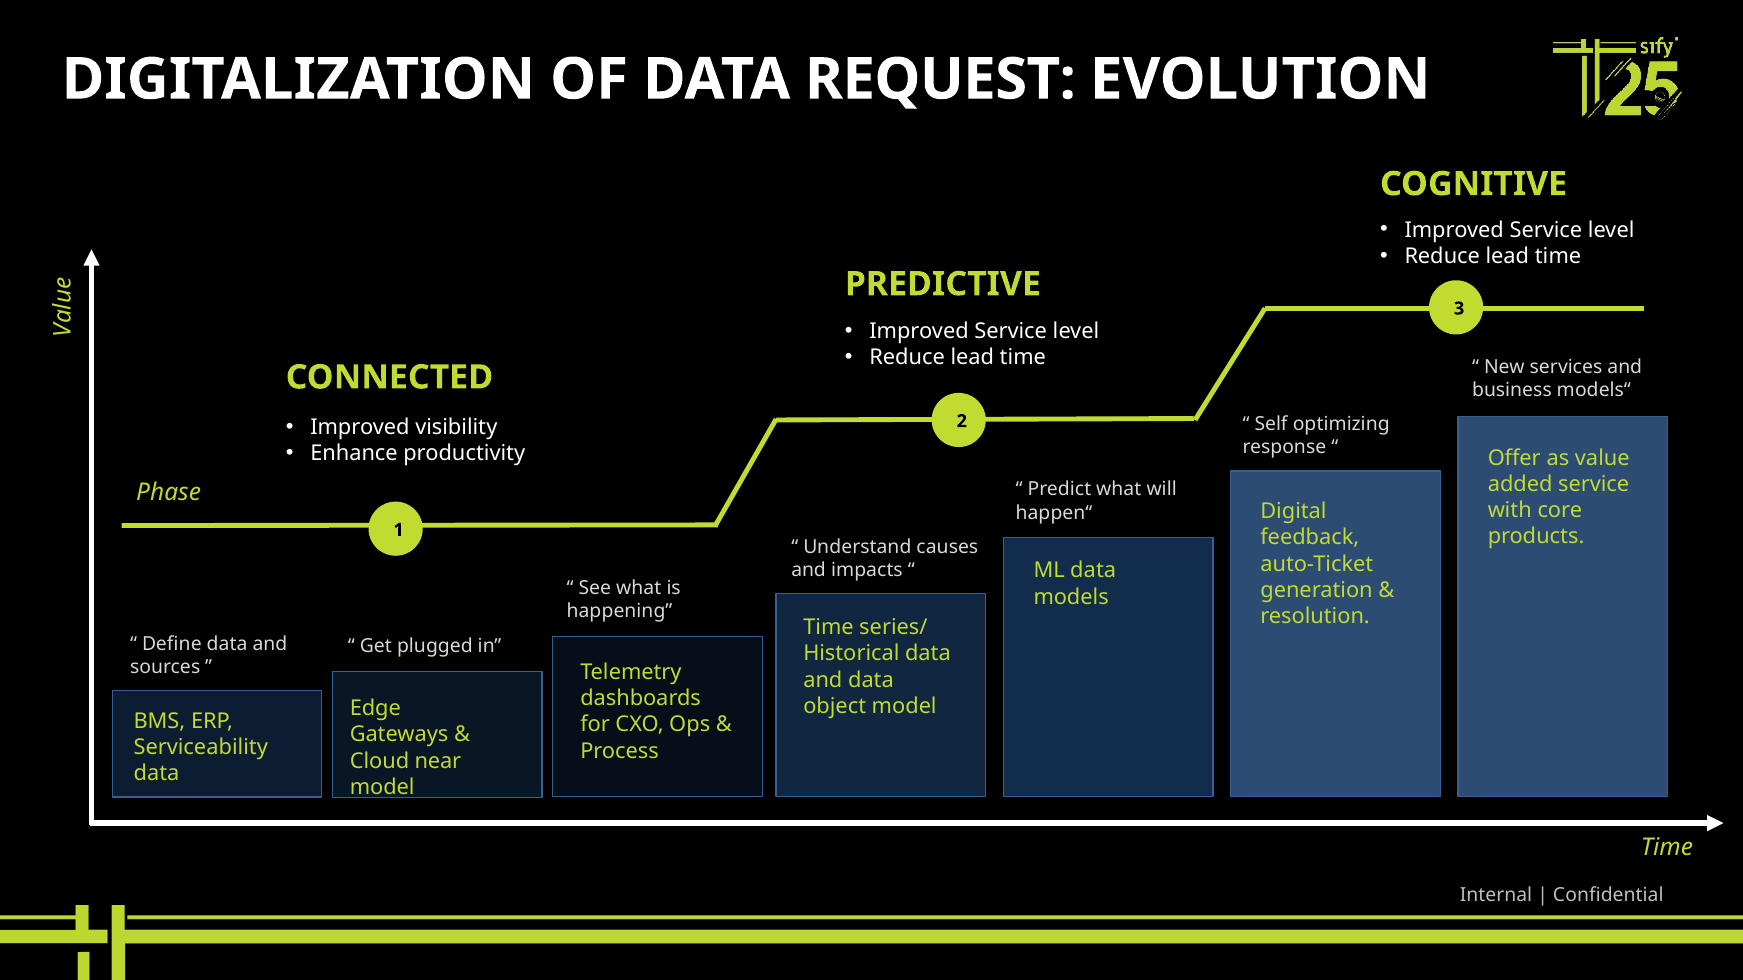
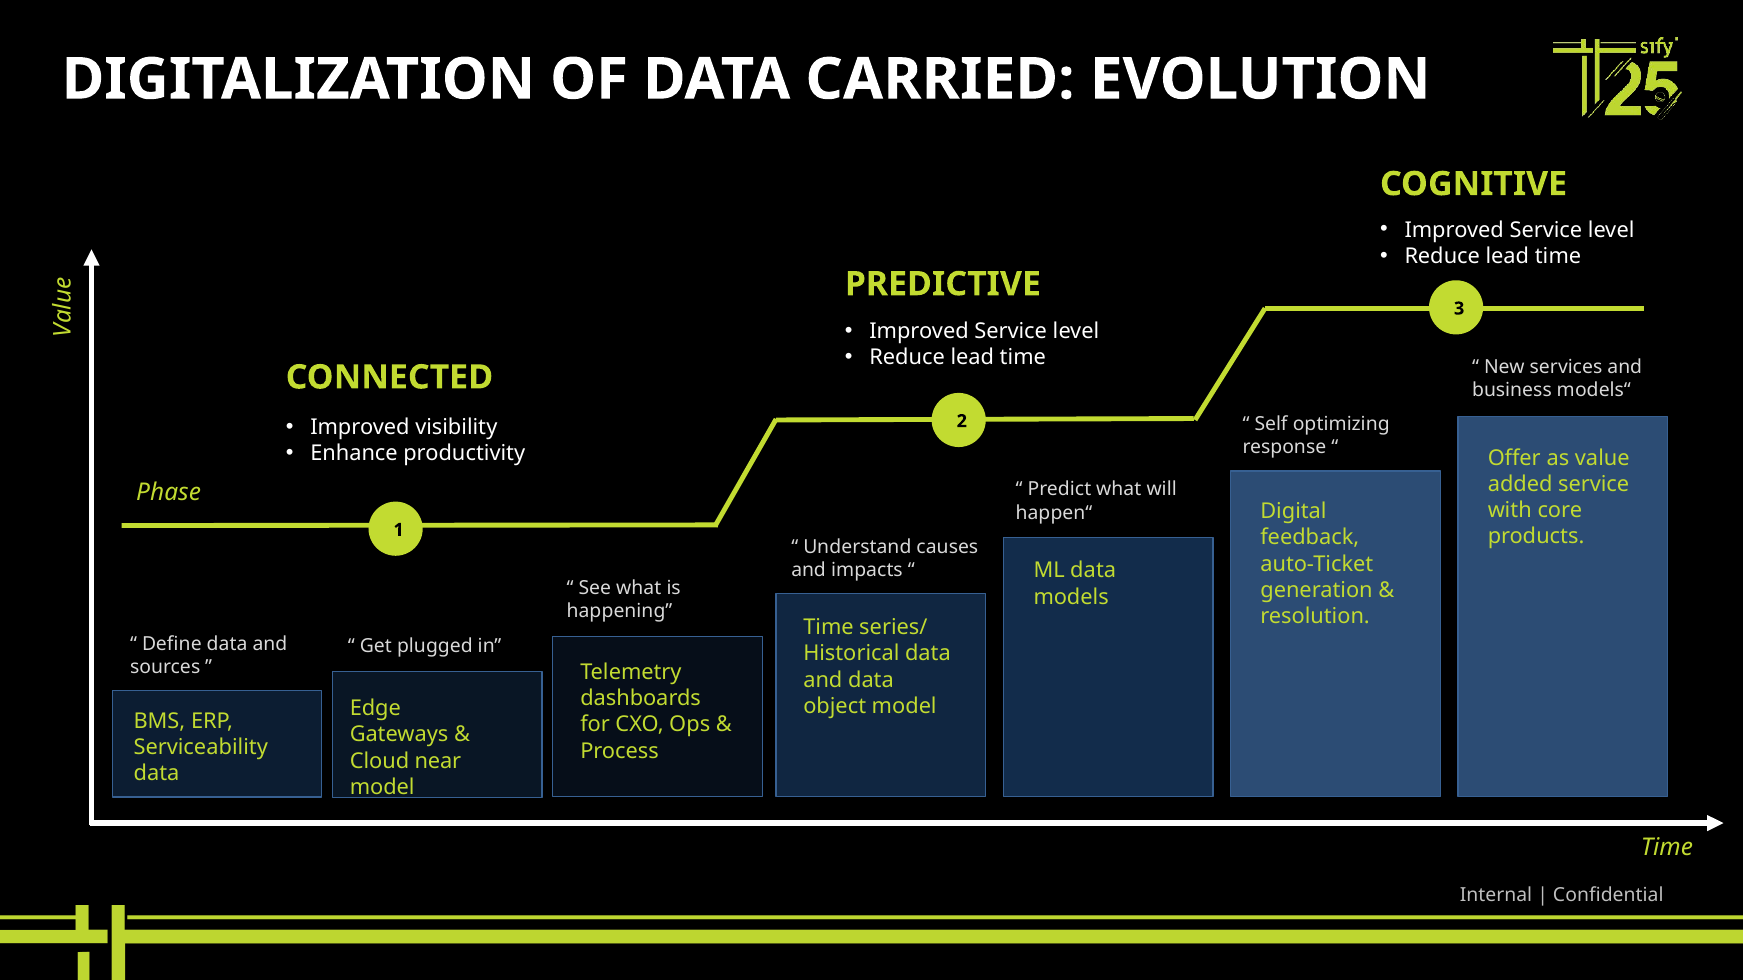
REQUEST: REQUEST -> CARRIED (940, 79)
